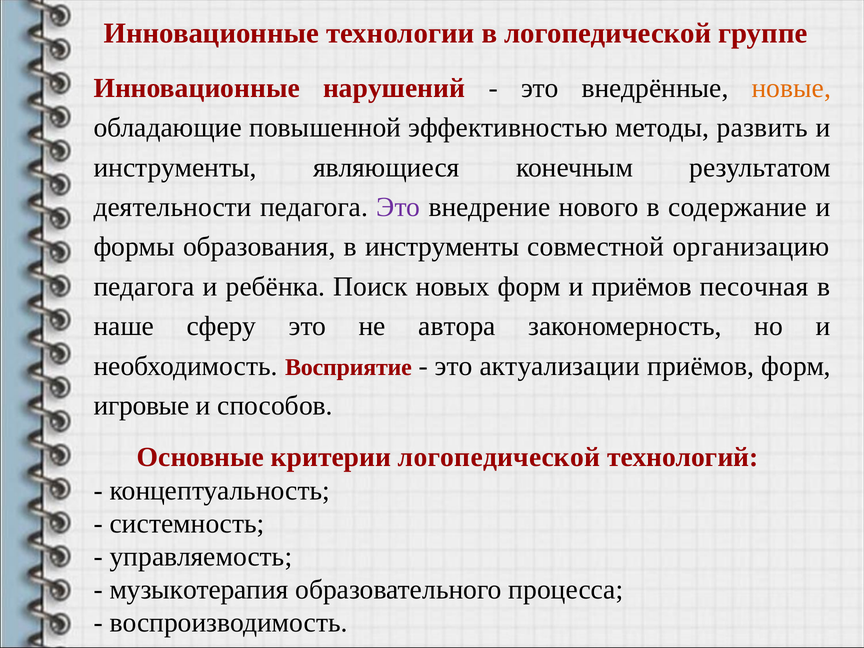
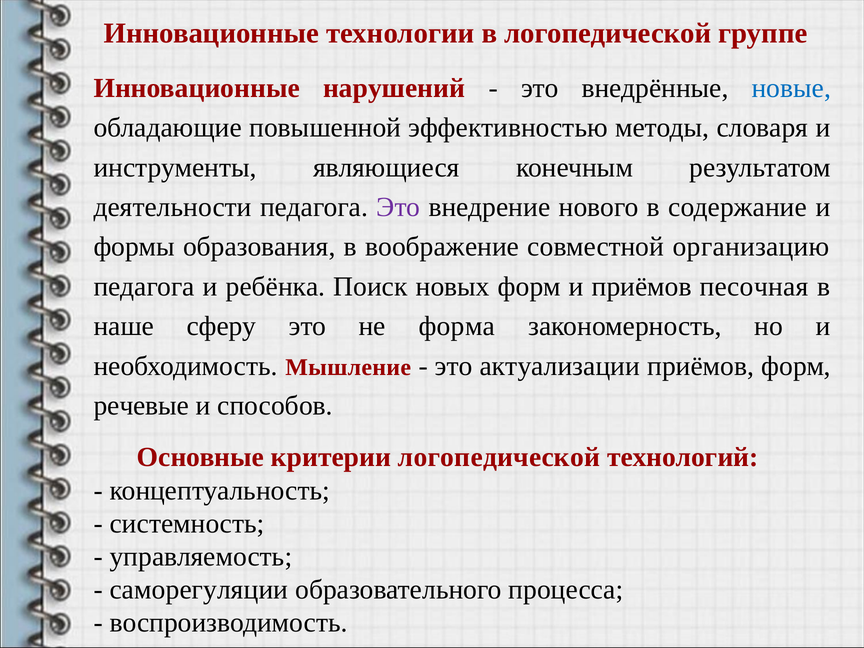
новые colour: orange -> blue (791, 88)
развить: развить -> словаря (762, 128)
в инструменты: инструменты -> воображение (442, 247)
автора: автора -> форма (457, 326)
Восприятие: Восприятие -> Мышление (348, 367)
игровые: игровые -> речевые (141, 406)
музыкотерапия: музыкотерапия -> саморегуляции (199, 590)
